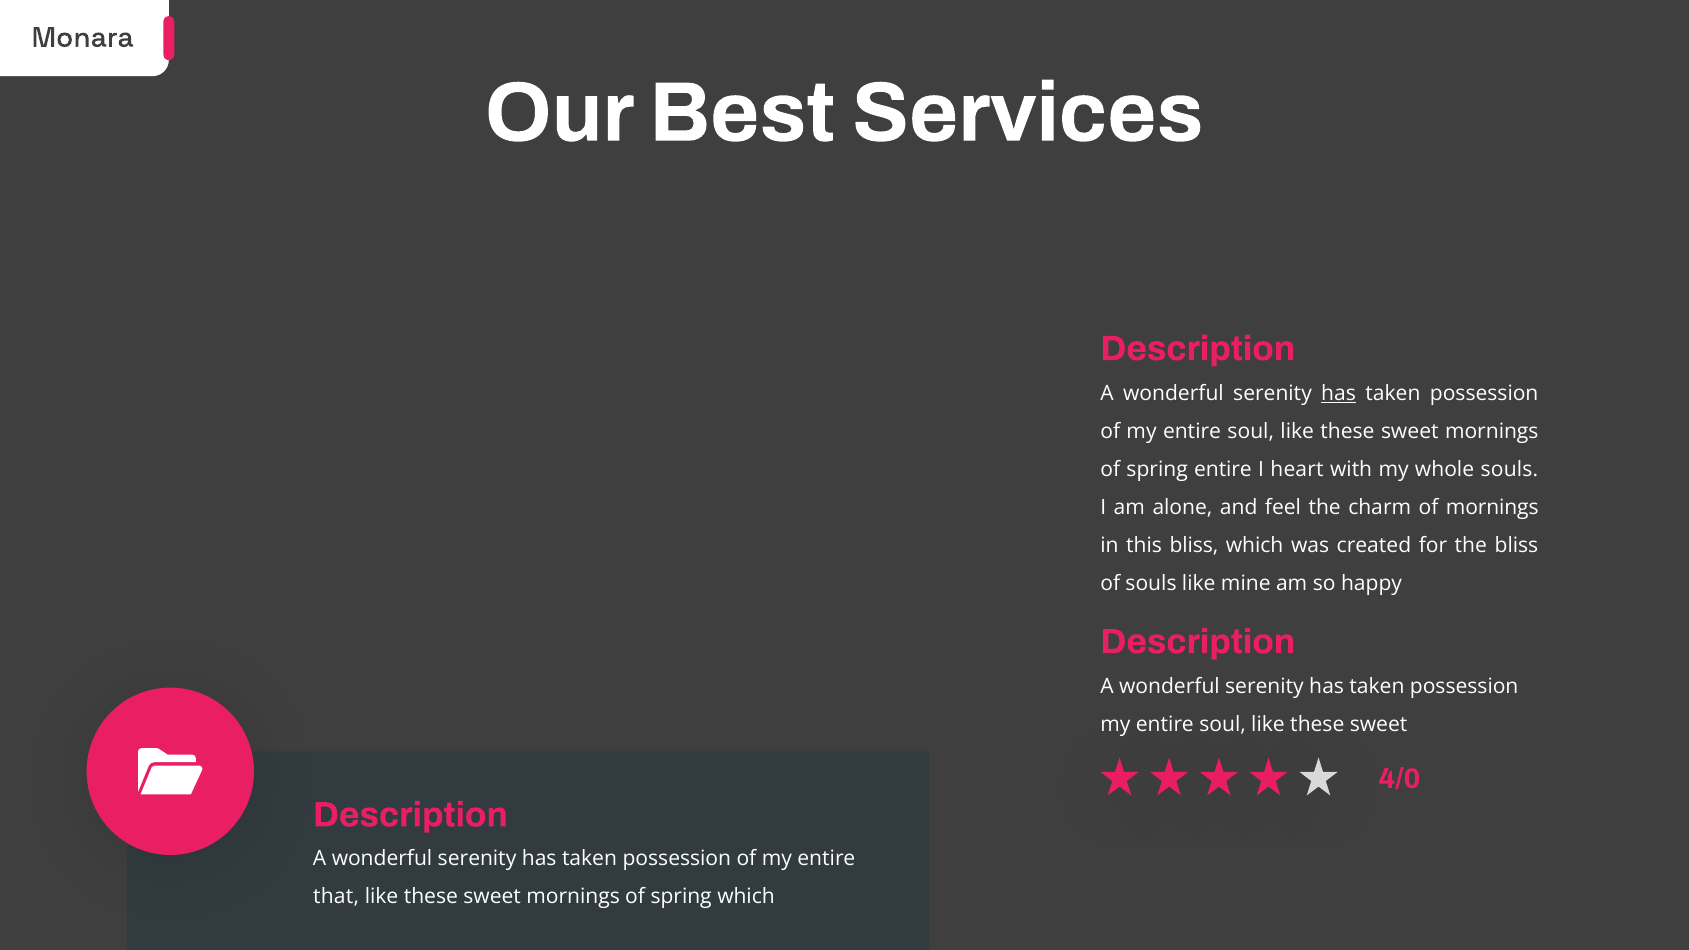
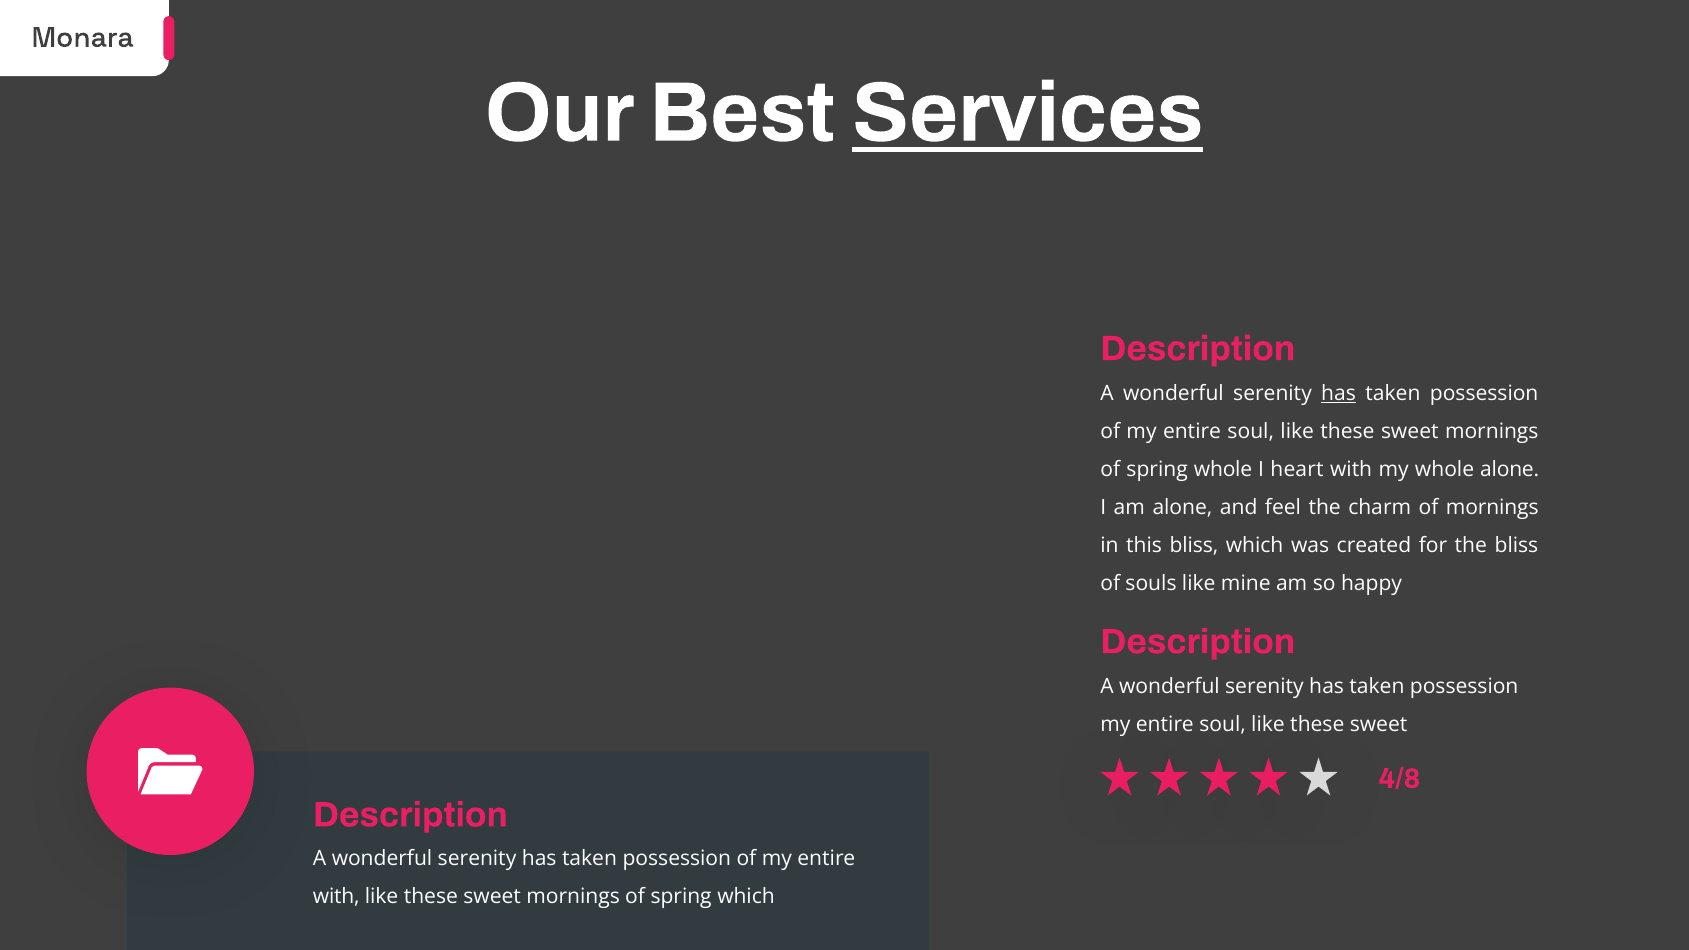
Services underline: none -> present (1028, 113)
spring entire: entire -> whole (1223, 470)
whole souls: souls -> alone (1510, 470)
4/0: 4/0 -> 4/8 (1399, 779)
that: that -> with (336, 897)
